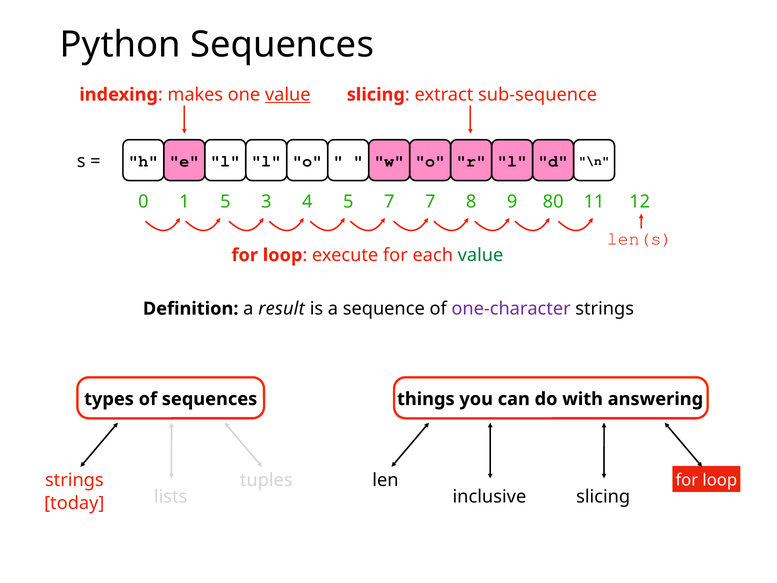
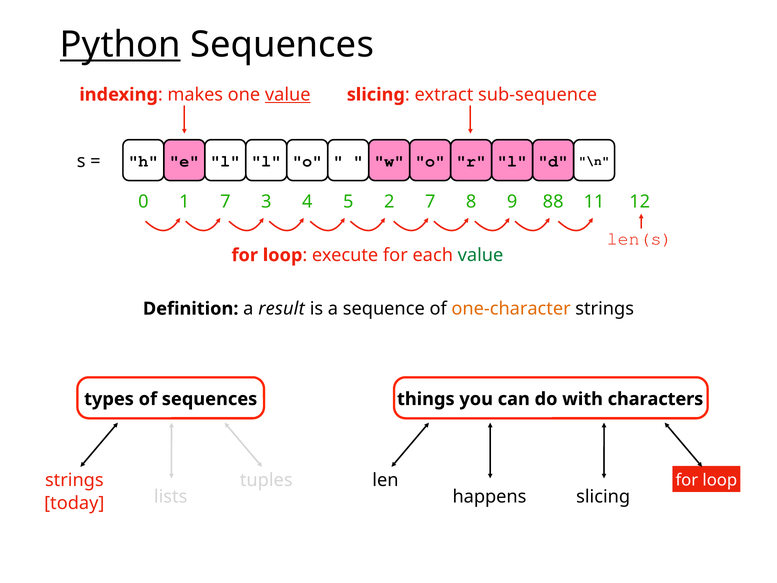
Python underline: none -> present (120, 45)
1 5: 5 -> 7 (225, 202)
5 7: 7 -> 2 (389, 202)
80: 80 -> 88 (553, 202)
one-character colour: purple -> orange (511, 309)
answering: answering -> characters (655, 399)
inclusive: inclusive -> happens (489, 497)
